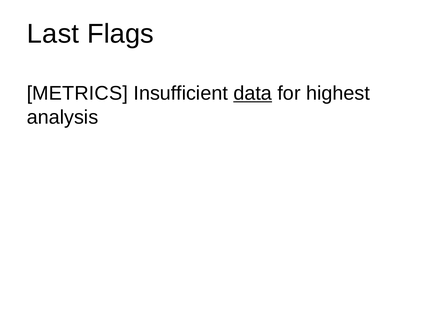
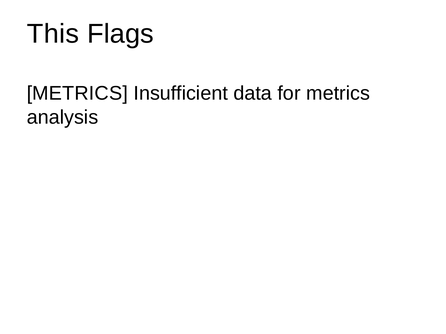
Last: Last -> This (53, 34)
data underline: present -> none (253, 94)
for highest: highest -> metrics (338, 94)
